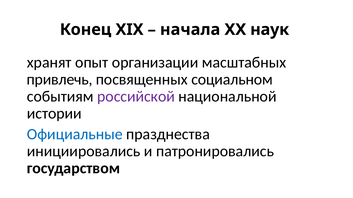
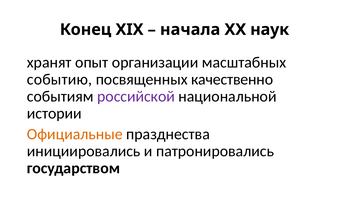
привлечь: привлечь -> событию (59, 80)
социальном: социальном -> качественно (232, 80)
Официальные colour: blue -> orange (75, 135)
